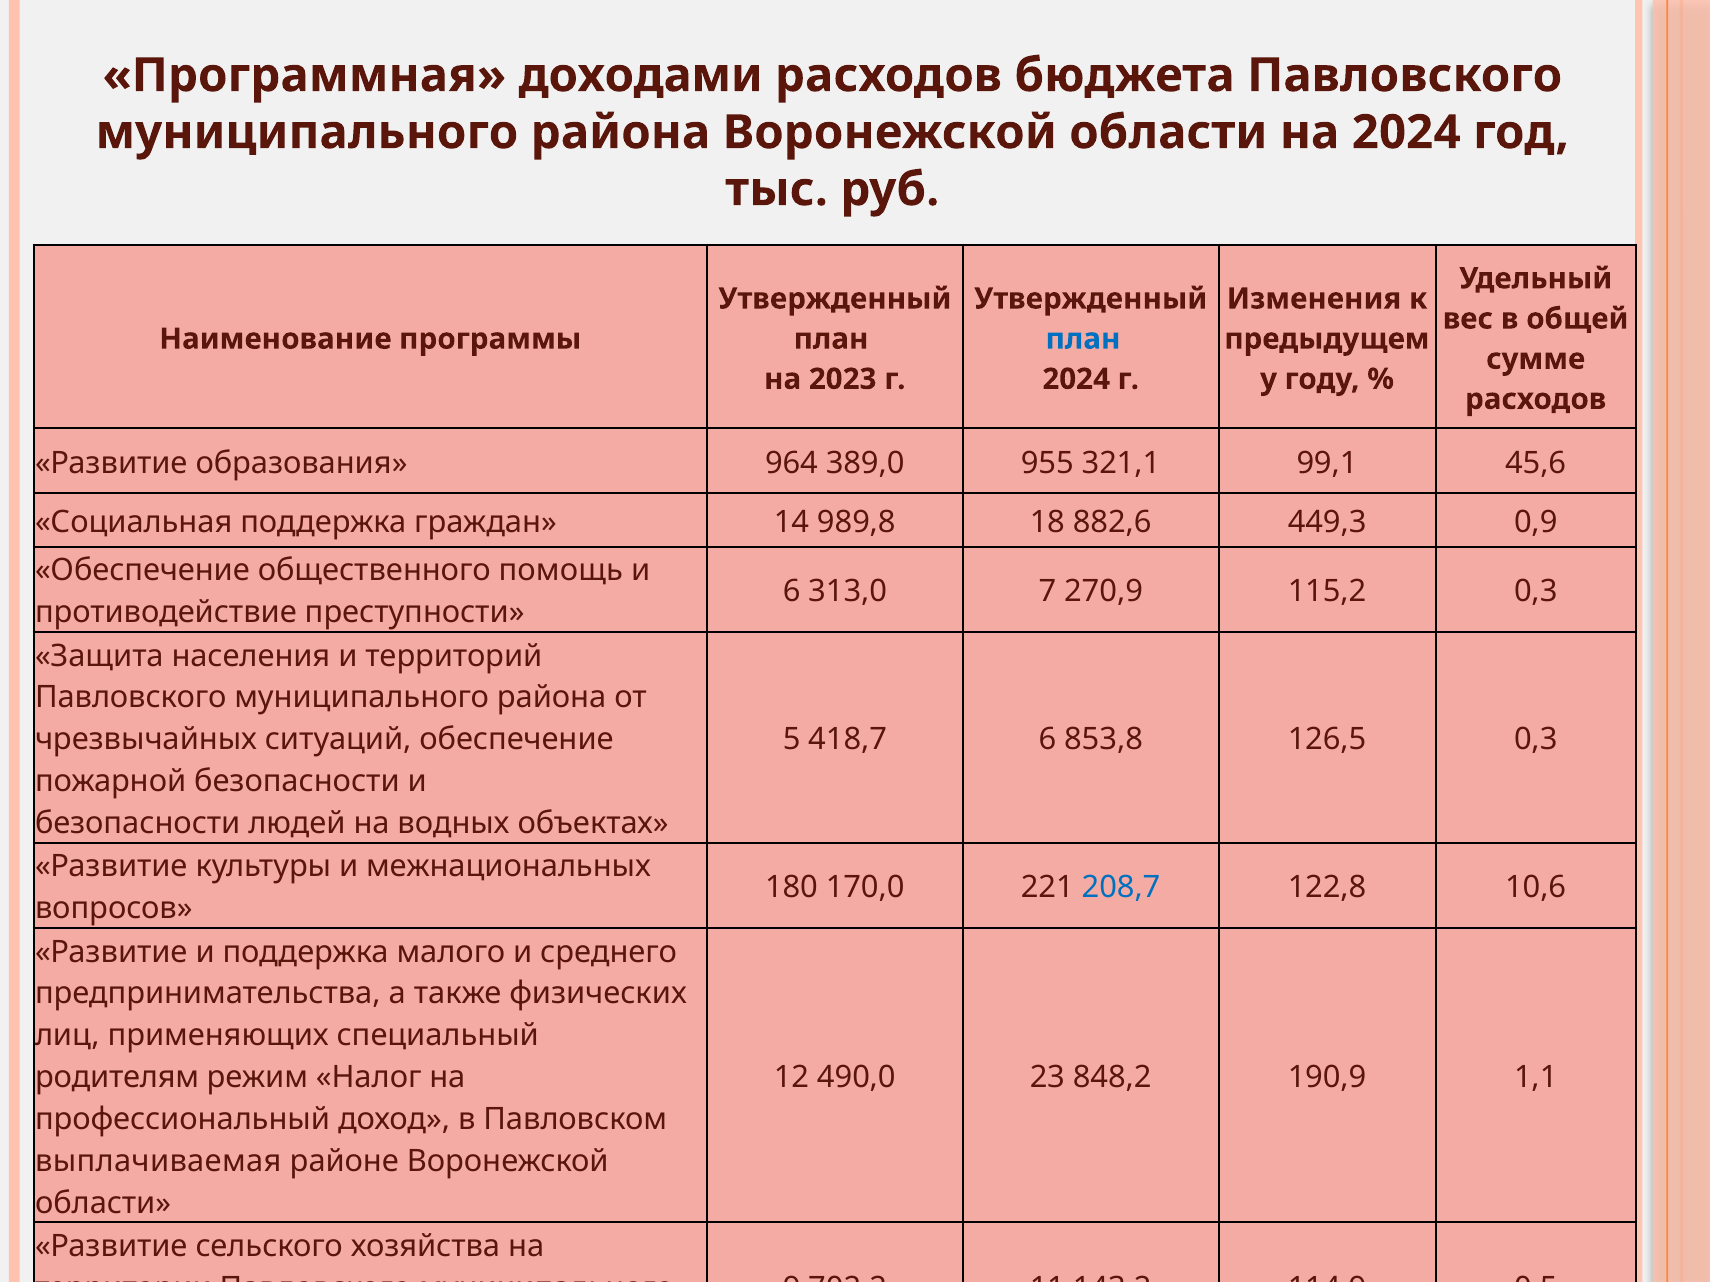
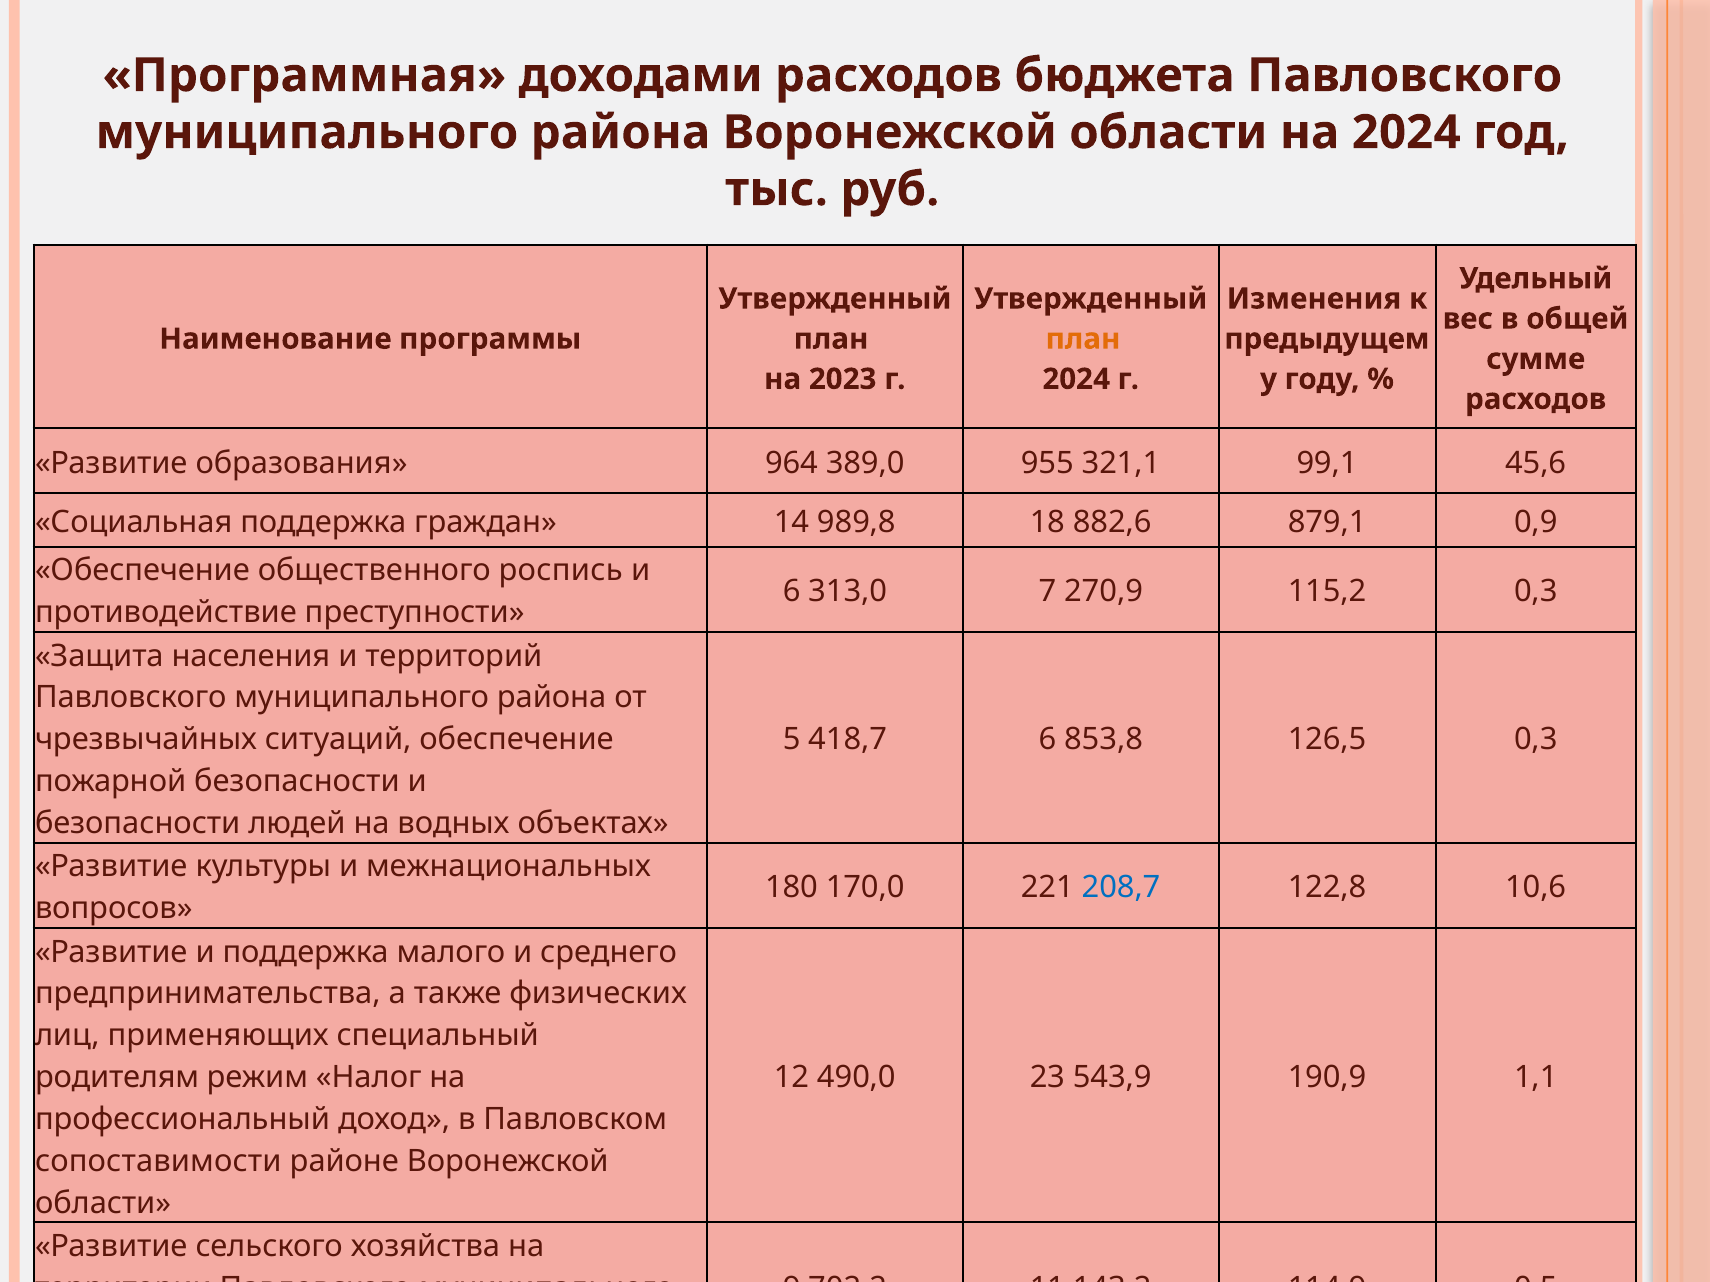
план colour: blue -> orange (1083, 339)
449,3: 449,3 -> 879,1 (1327, 522)
помощь: помощь -> роспись (561, 571)
848,2: 848,2 -> 543,9 (1112, 1078)
выплачиваемая: выплачиваемая -> сопоставимости (158, 1162)
